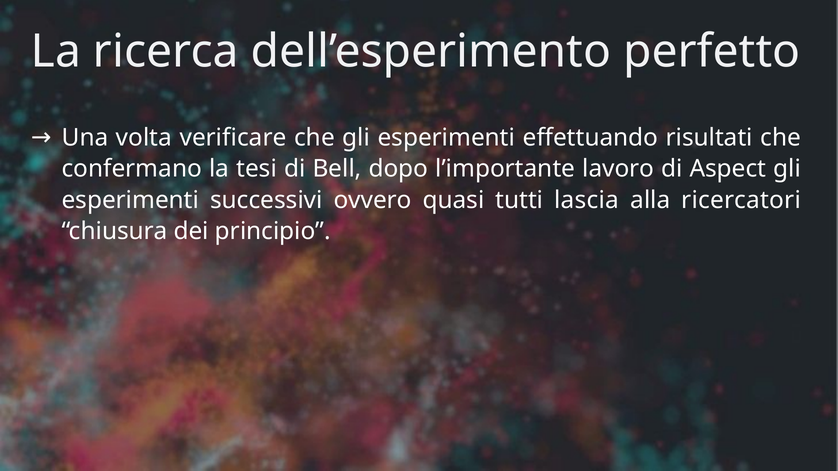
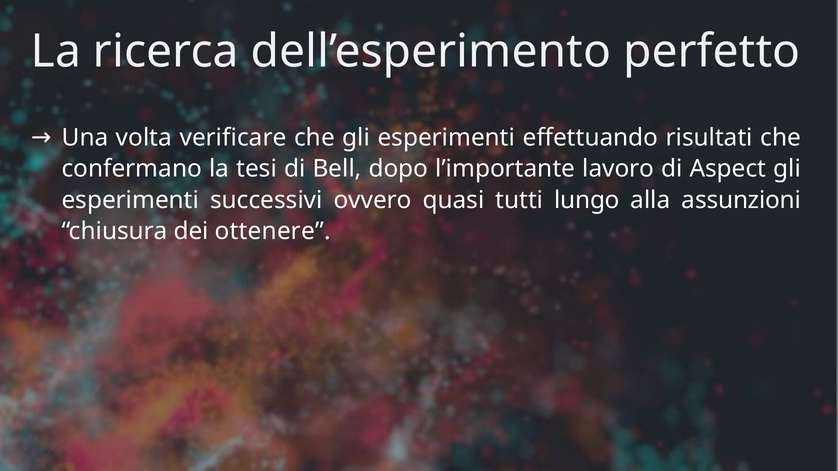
lascia: lascia -> lungo (587, 200)
ricercatori: ricercatori -> assunzioni (741, 200)
principio: principio -> ottenere (273, 232)
